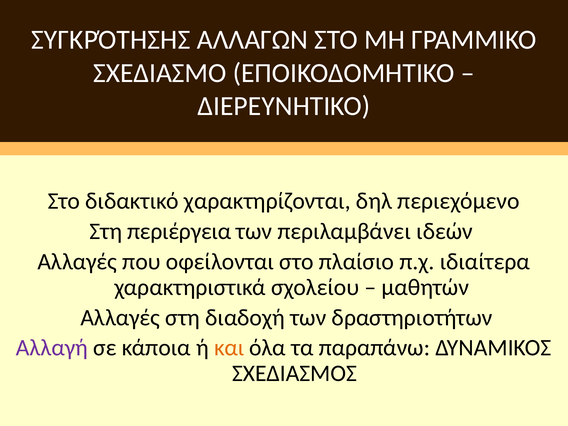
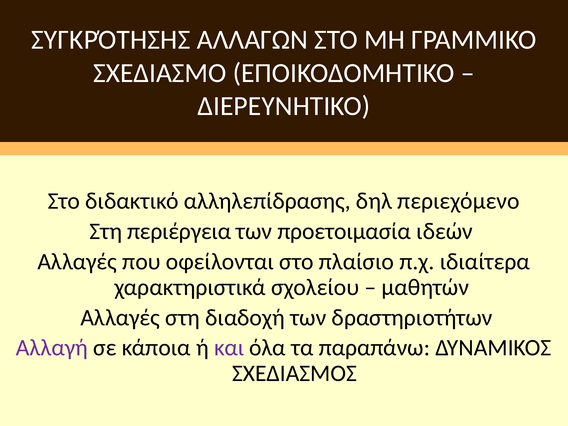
χαρακτηρίζονται: χαρακτηρίζονται -> αλληλεπίδρασης (267, 201)
περιλαμβάνει: περιλαμβάνει -> προετοιμασία (344, 231)
και colour: orange -> purple (229, 348)
